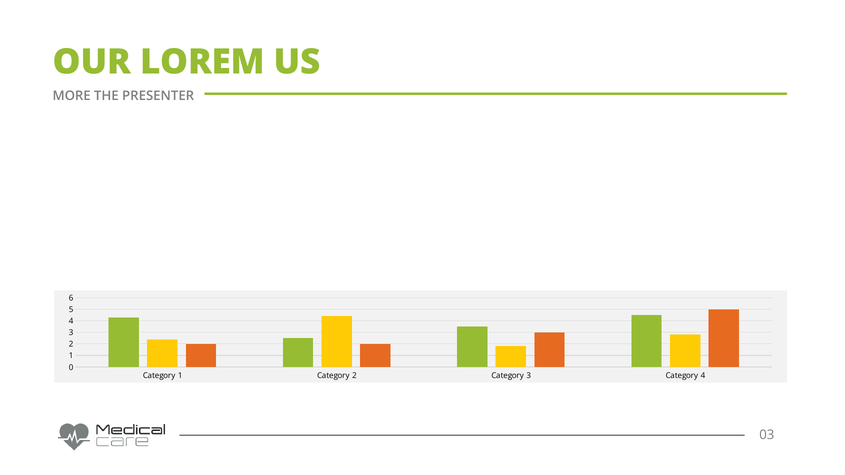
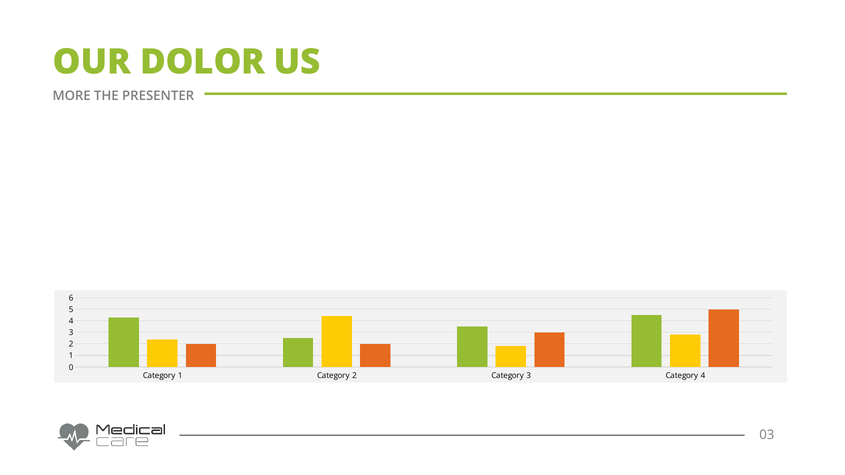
LOREM: LOREM -> DOLOR (203, 62)
